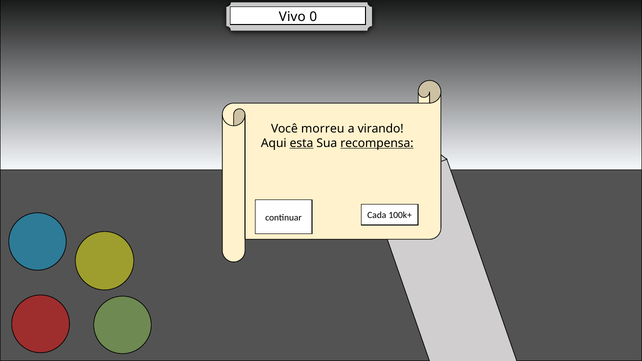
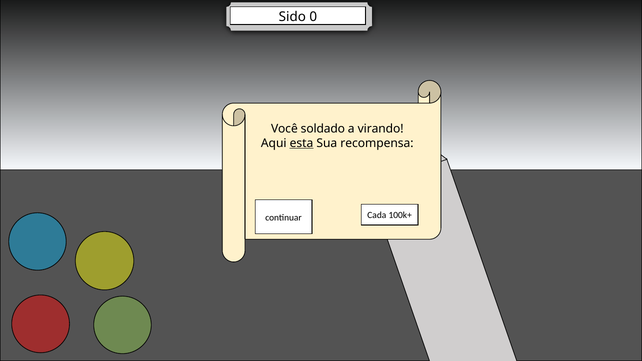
Vivo: Vivo -> Sido (292, 17)
morreu: morreu -> soldado (323, 129)
recompensa underline: present -> none (377, 143)
